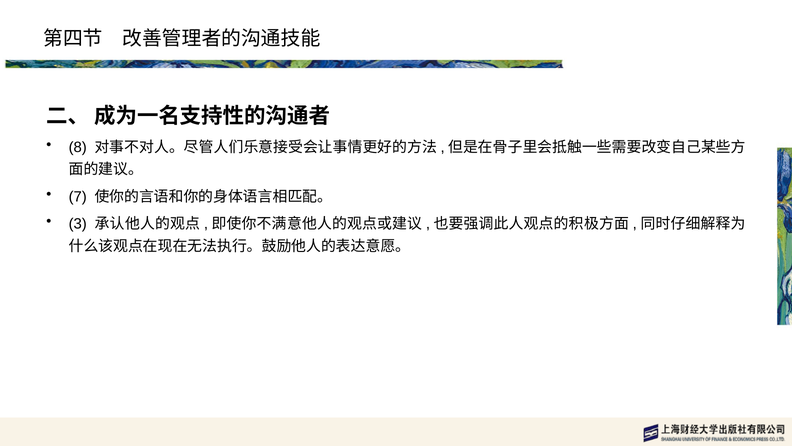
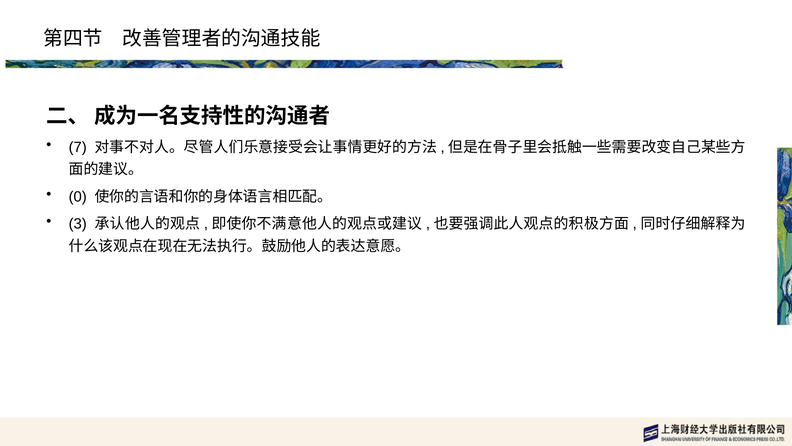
8: 8 -> 7 (78, 147)
7: 7 -> 0 (78, 196)
